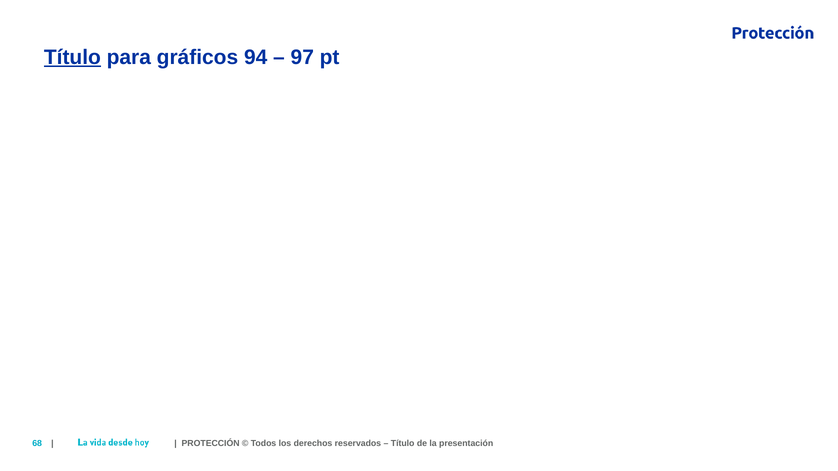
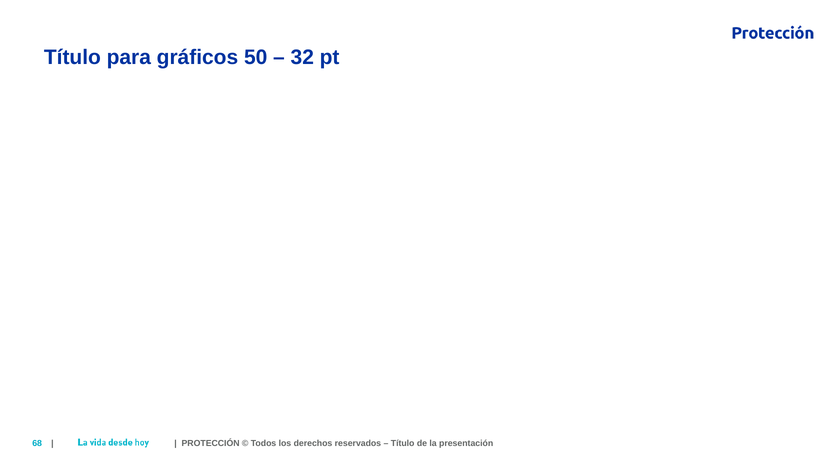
Título underline: present -> none (72, 57)
94: 94 -> 50 (256, 57)
97: 97 -> 32 (302, 57)
